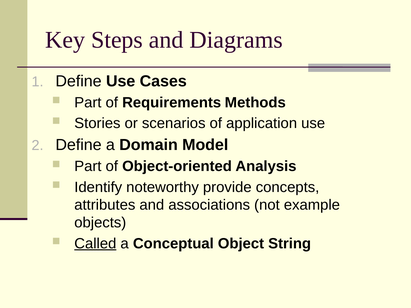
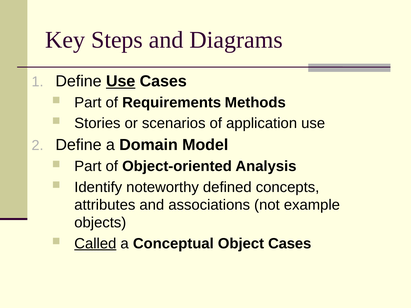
Use underline: none -> present (121, 81)
provide: provide -> defined (227, 187)
Object String: String -> Cases (290, 244)
